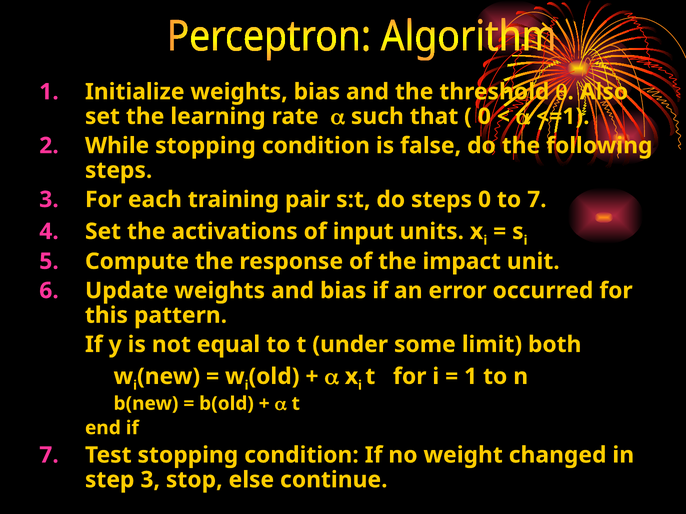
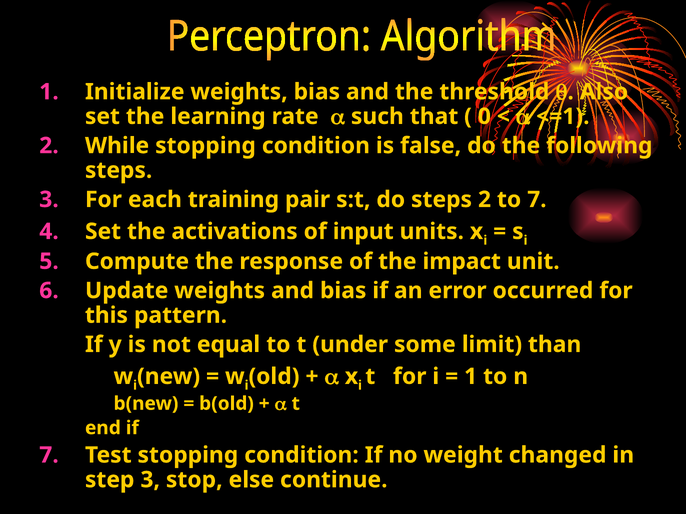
steps 0: 0 -> 2 (485, 200)
both: both -> than (555, 345)
